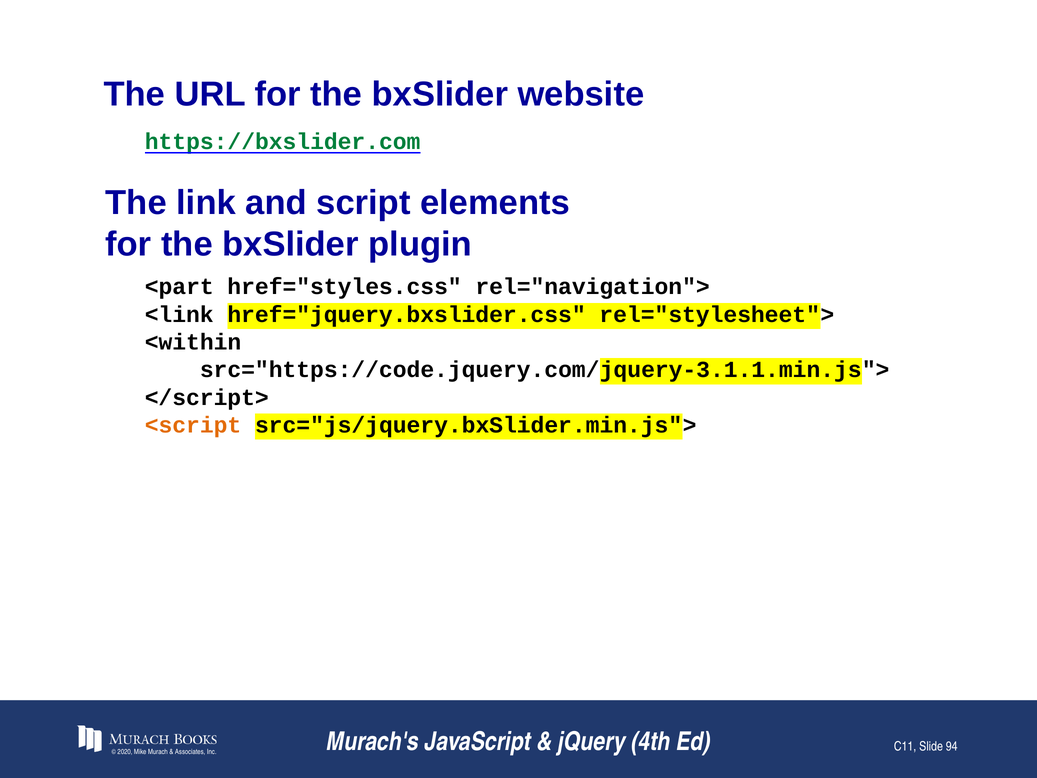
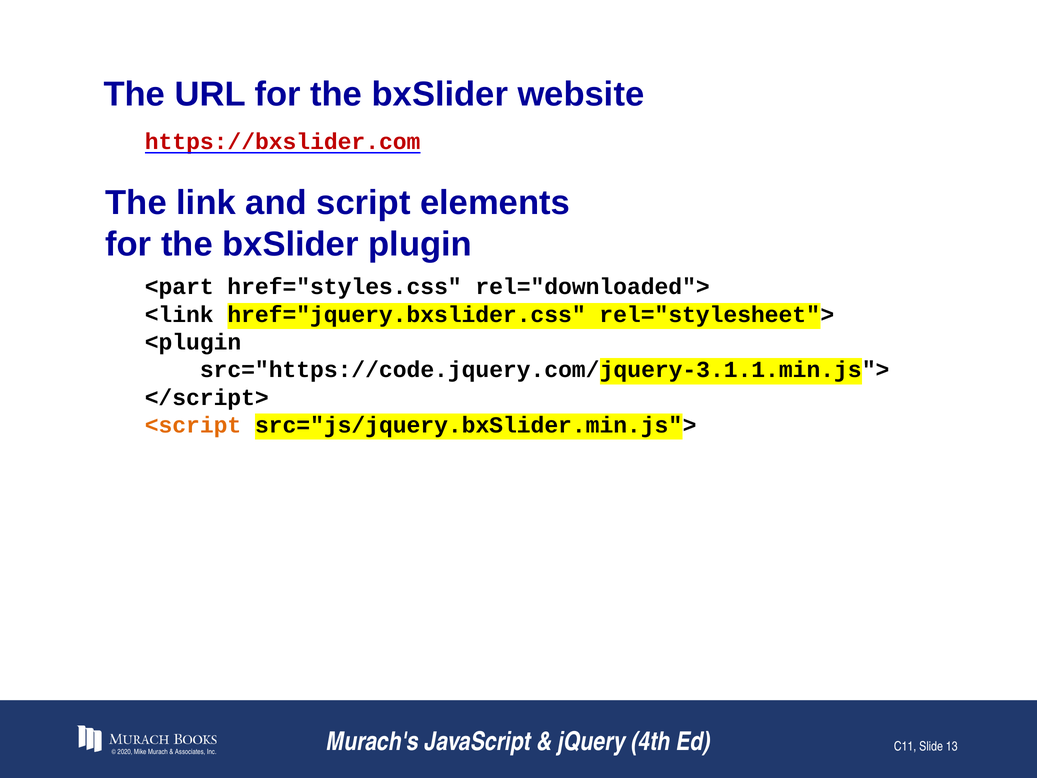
https://bxslider.com colour: green -> red (283, 142)
rel="navigation">: rel="navigation"> -> rel="downloaded"> (593, 287)
<within: <within -> <plugin (193, 342)
94: 94 -> 13 (952, 746)
